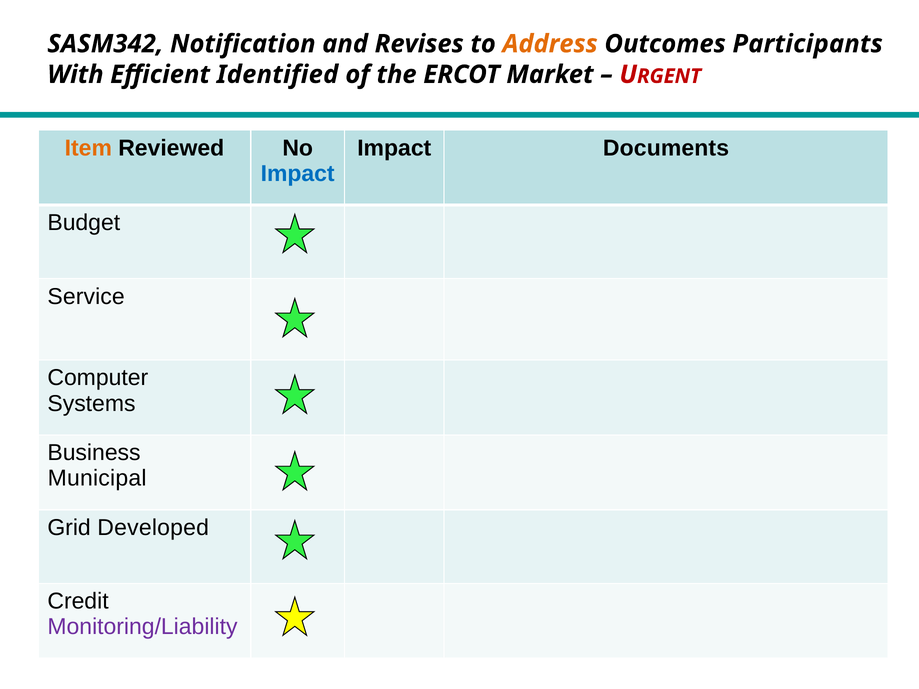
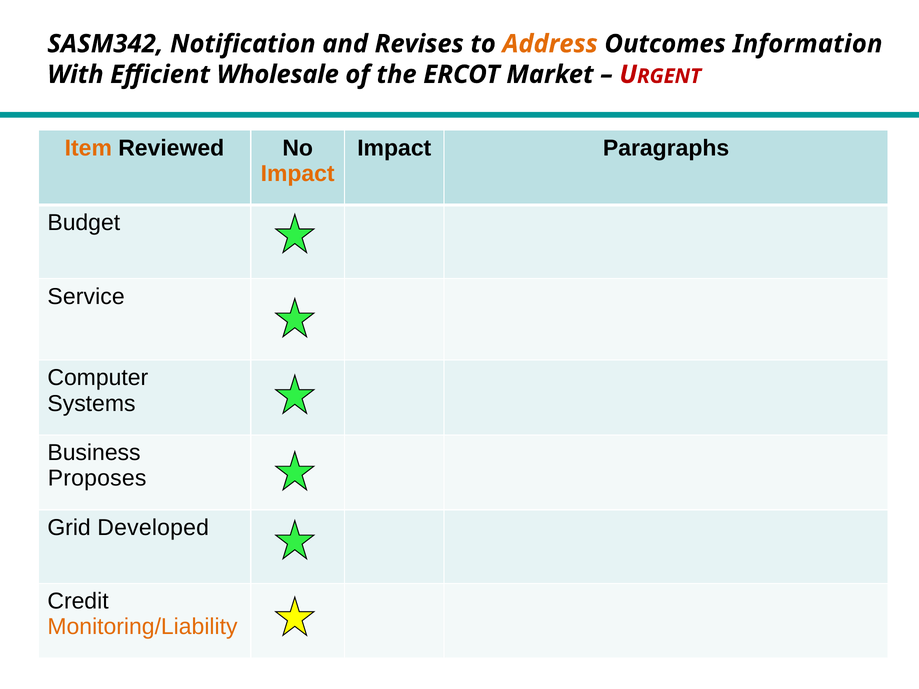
Participants: Participants -> Information (808, 44)
Identified: Identified -> Wholesale (278, 75)
Documents: Documents -> Paragraphs (666, 148)
Impact colour: blue -> orange (298, 174)
Municipal: Municipal -> Proposes (97, 479)
Monitoring/Liability colour: purple -> orange (142, 627)
